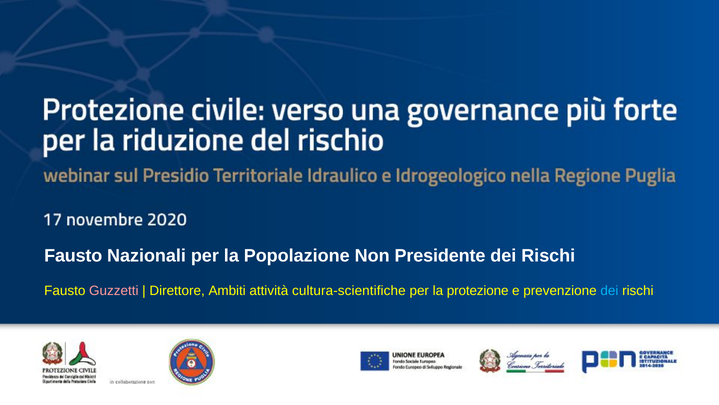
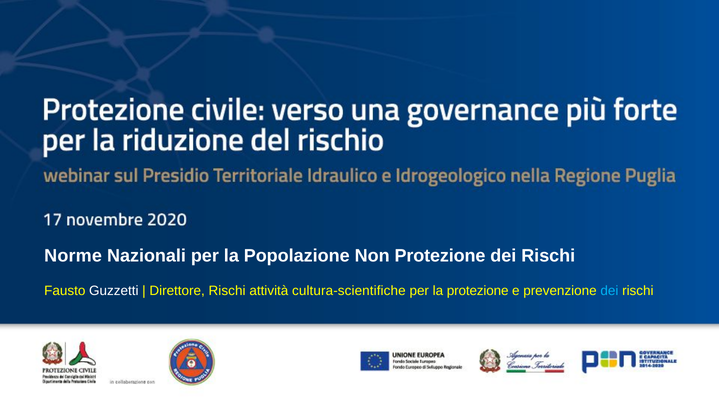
Fausto: Fausto -> Norme (73, 256)
Non Presidente: Presidente -> Protezione (440, 256)
Guzzetti colour: pink -> white (114, 290)
Direttore Ambiti: Ambiti -> Rischi (227, 290)
